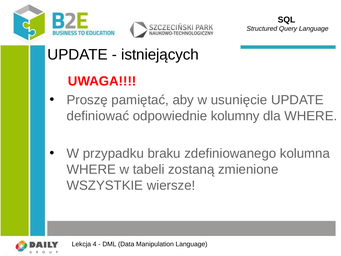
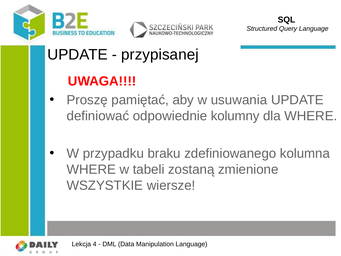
istniejących: istniejących -> przypisanej (160, 55)
usunięcie: usunięcie -> usuwania (239, 100)
